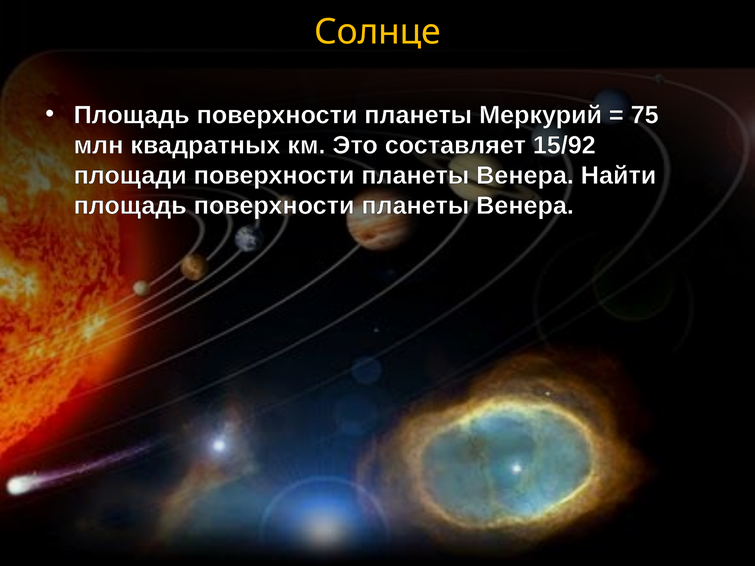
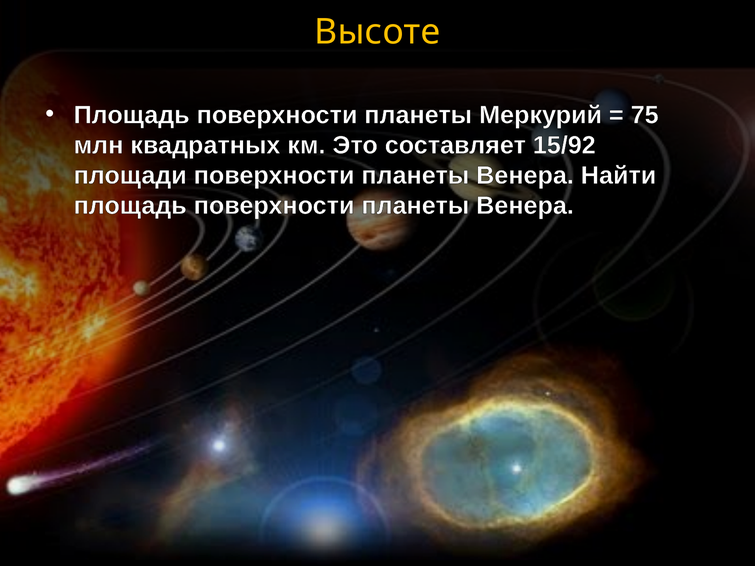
Солнце: Солнце -> Высоте (377, 32)
